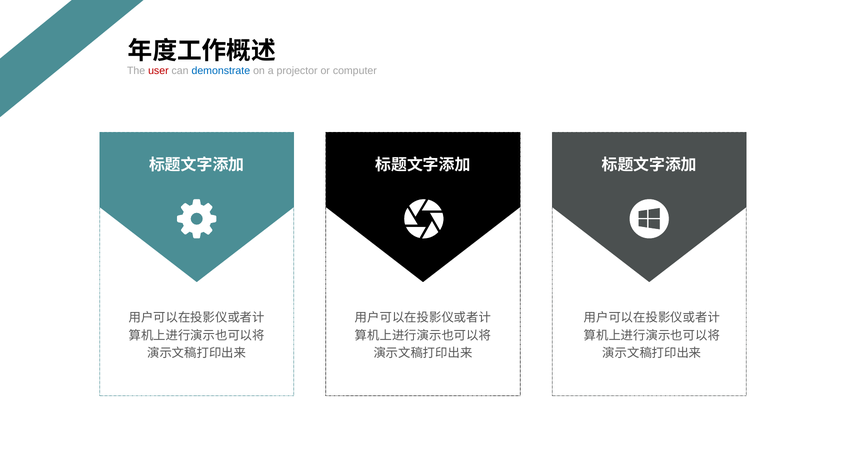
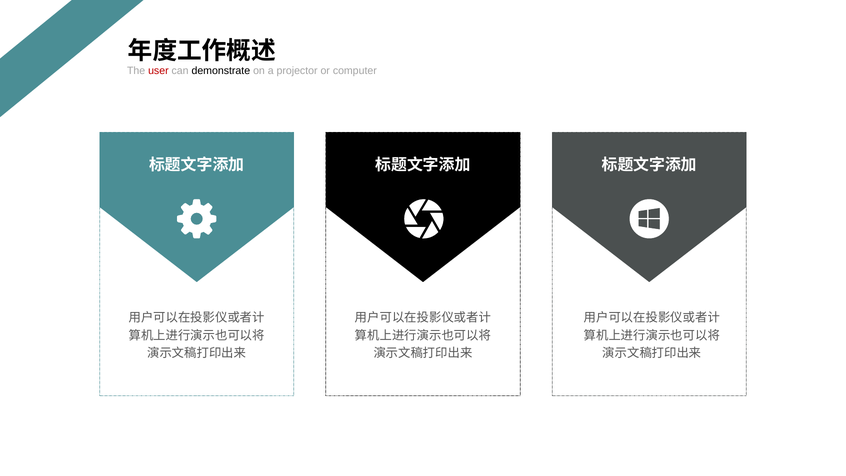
demonstrate colour: blue -> black (221, 71)
